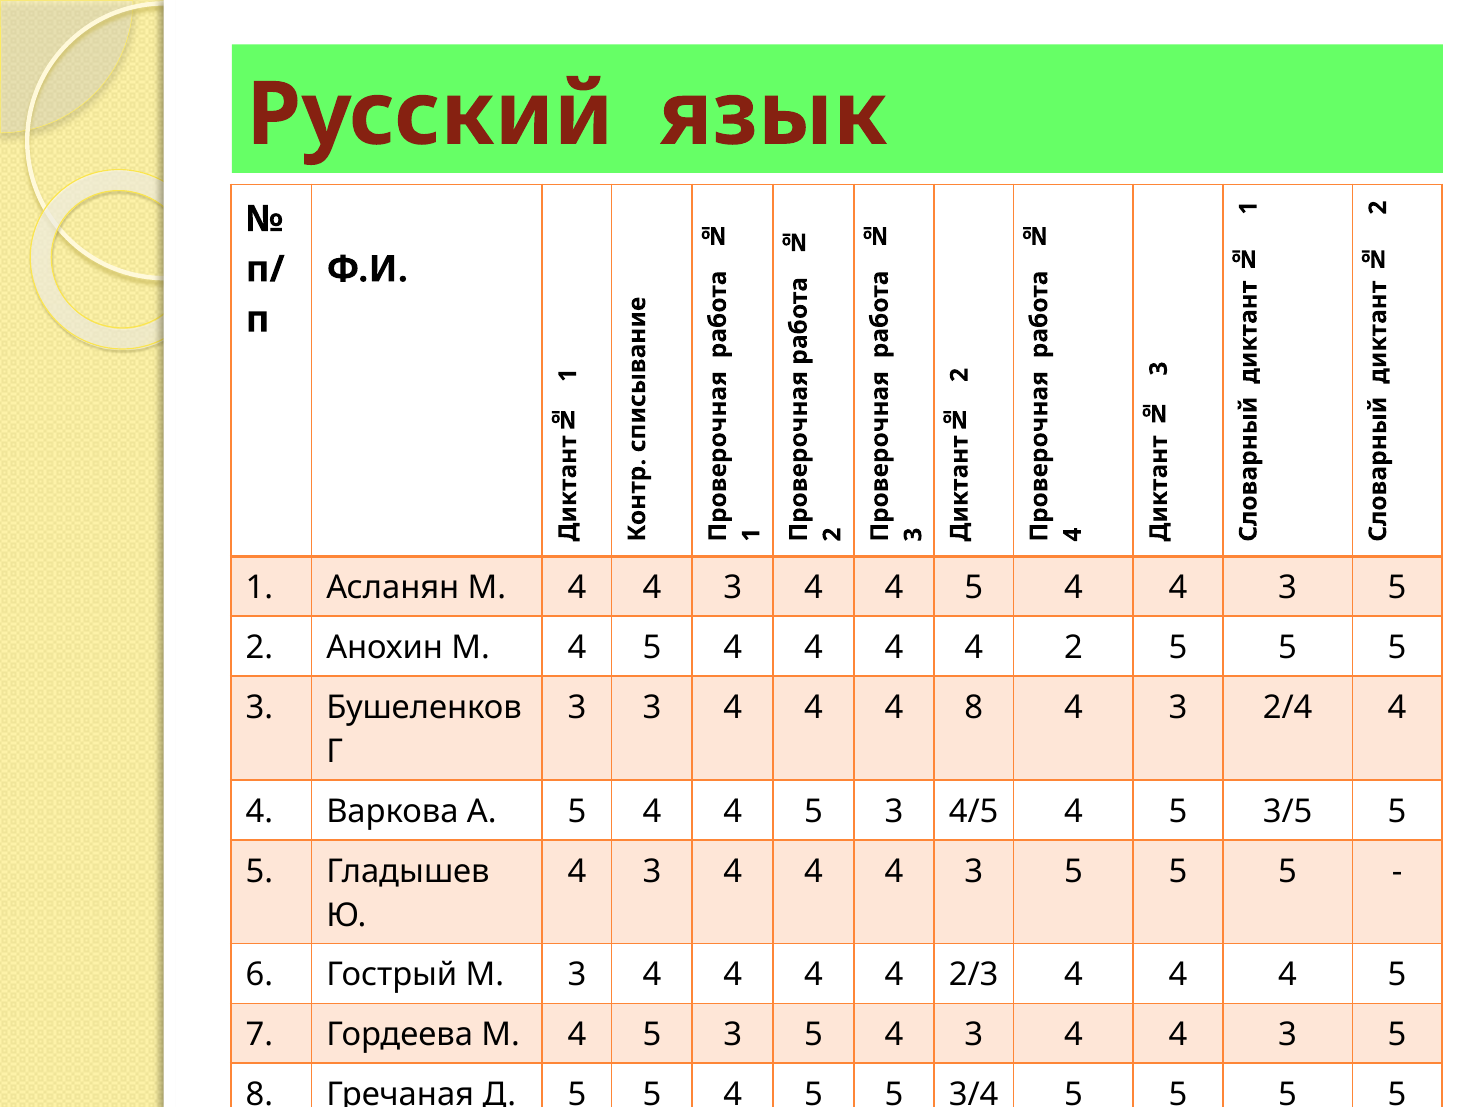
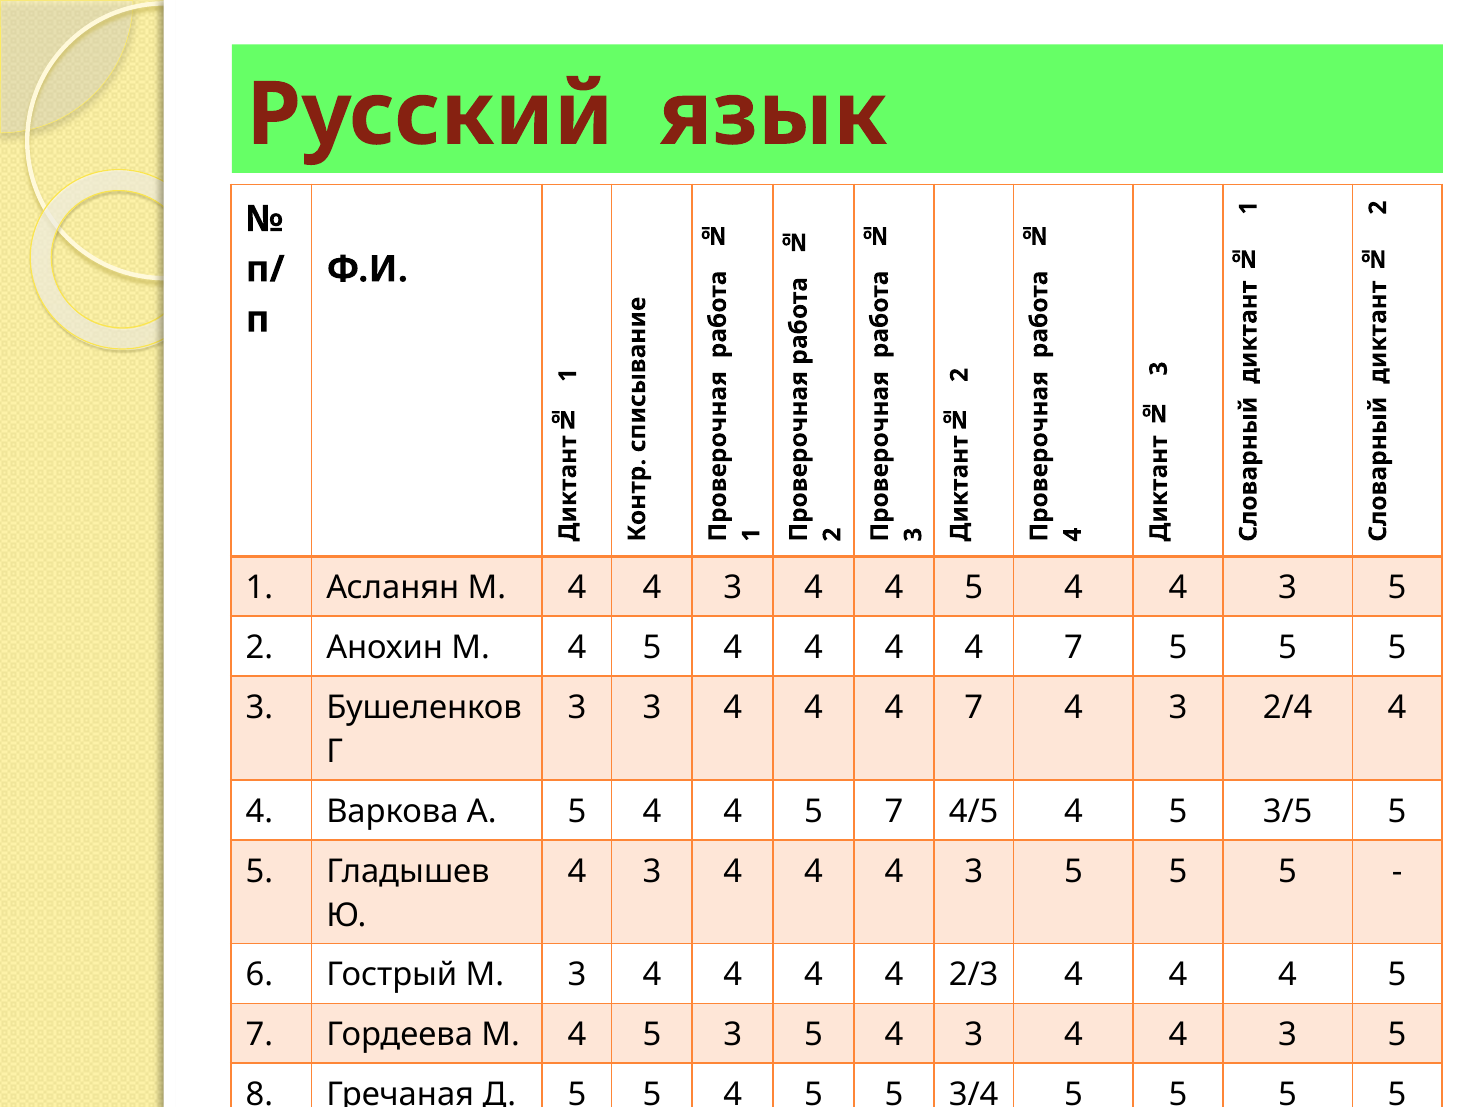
2: 2 -> 7 (1073, 648)
8: 8 -> 7 (974, 708)
3: 3 -> 7 (894, 812)
